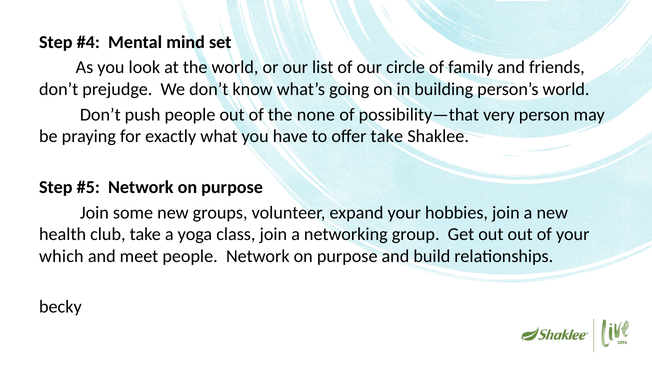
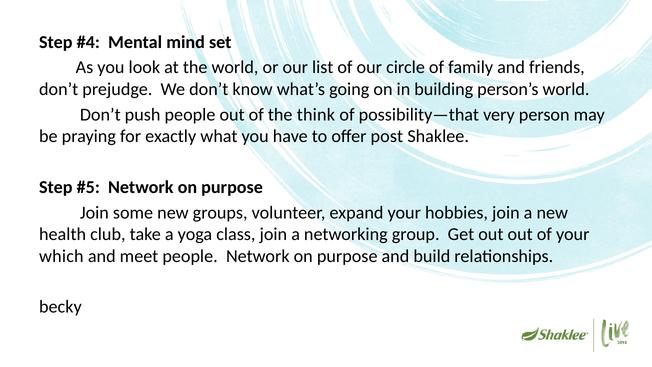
none: none -> think (316, 115)
offer take: take -> post (387, 136)
